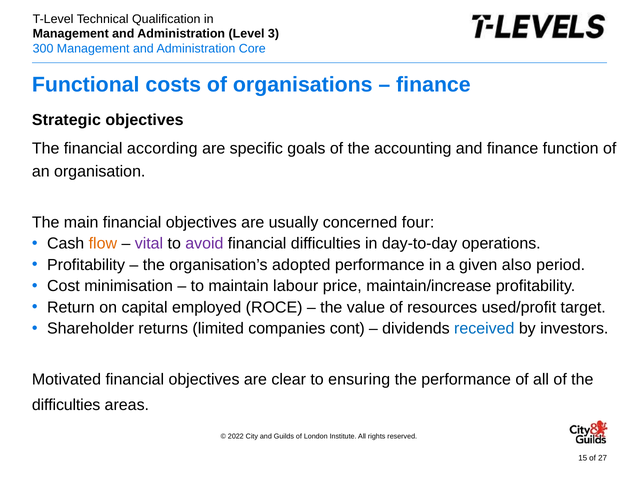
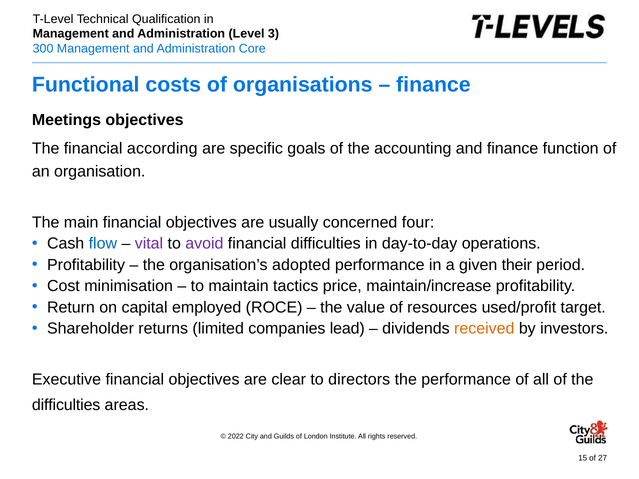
Strategic: Strategic -> Meetings (67, 120)
flow colour: orange -> blue (103, 244)
also: also -> their (517, 265)
labour: labour -> tactics (296, 286)
cont: cont -> lead (347, 329)
received colour: blue -> orange (484, 329)
Motivated: Motivated -> Executive (67, 380)
ensuring: ensuring -> directors (359, 380)
